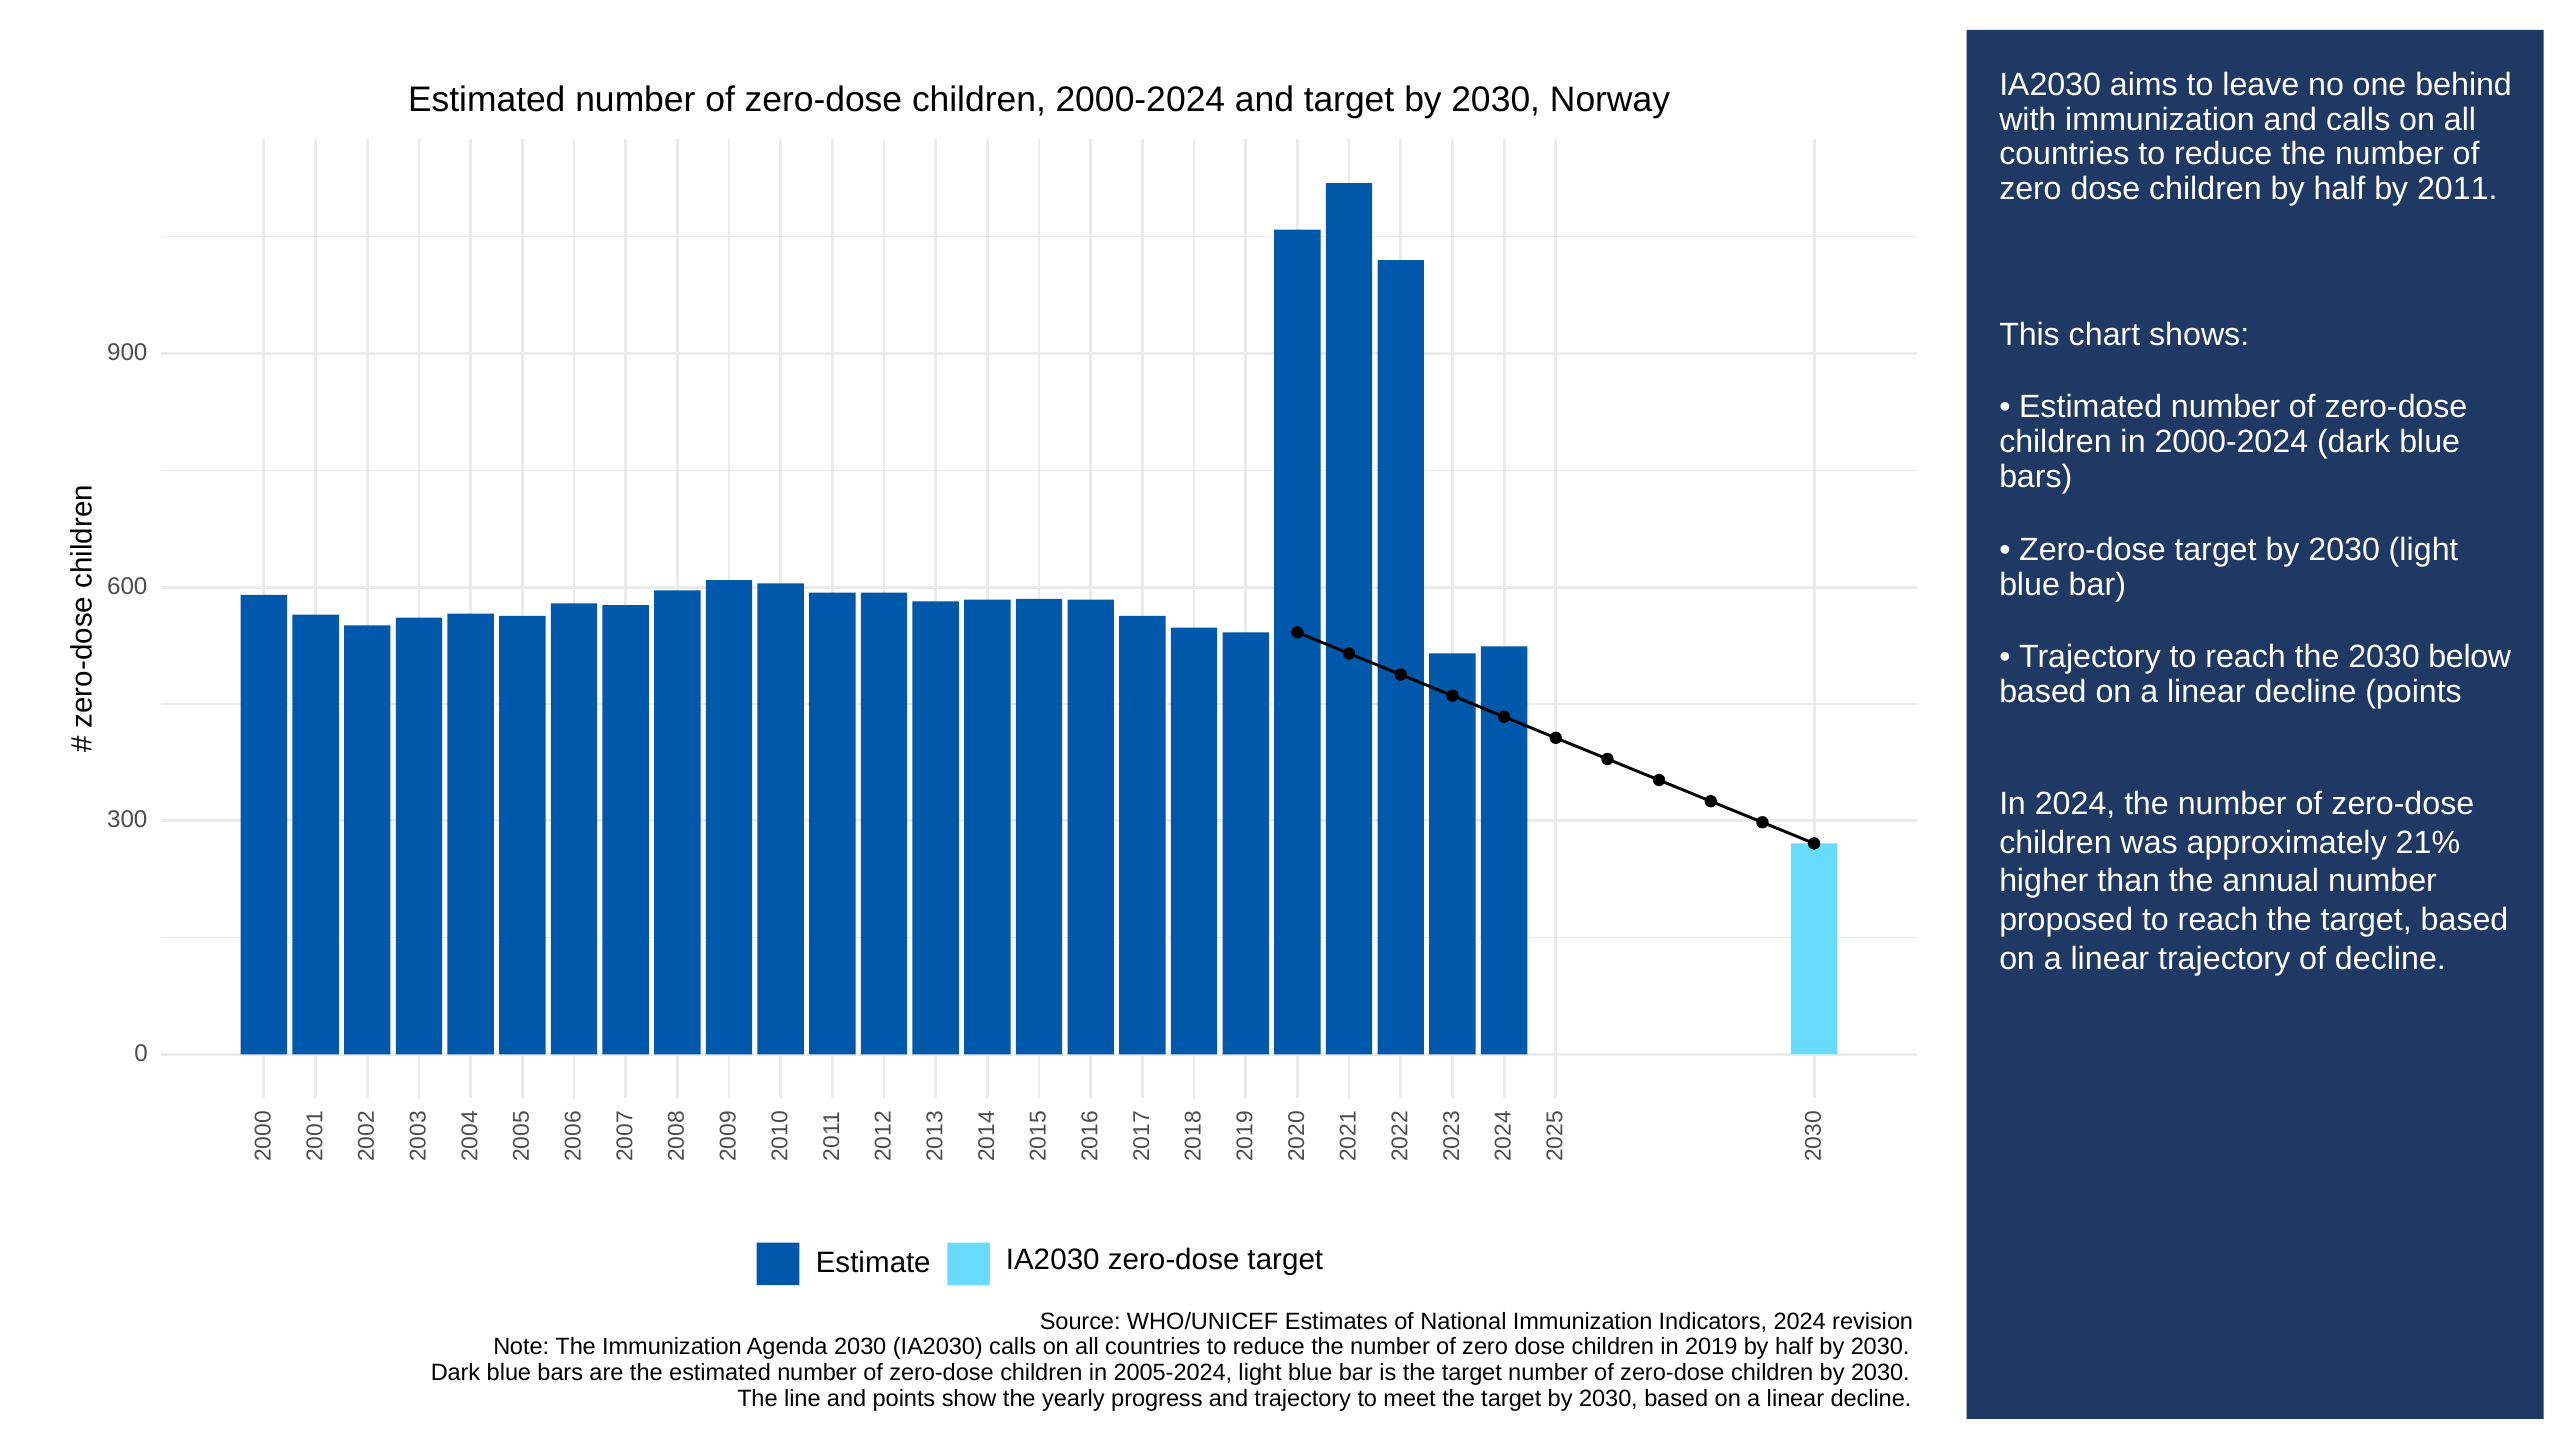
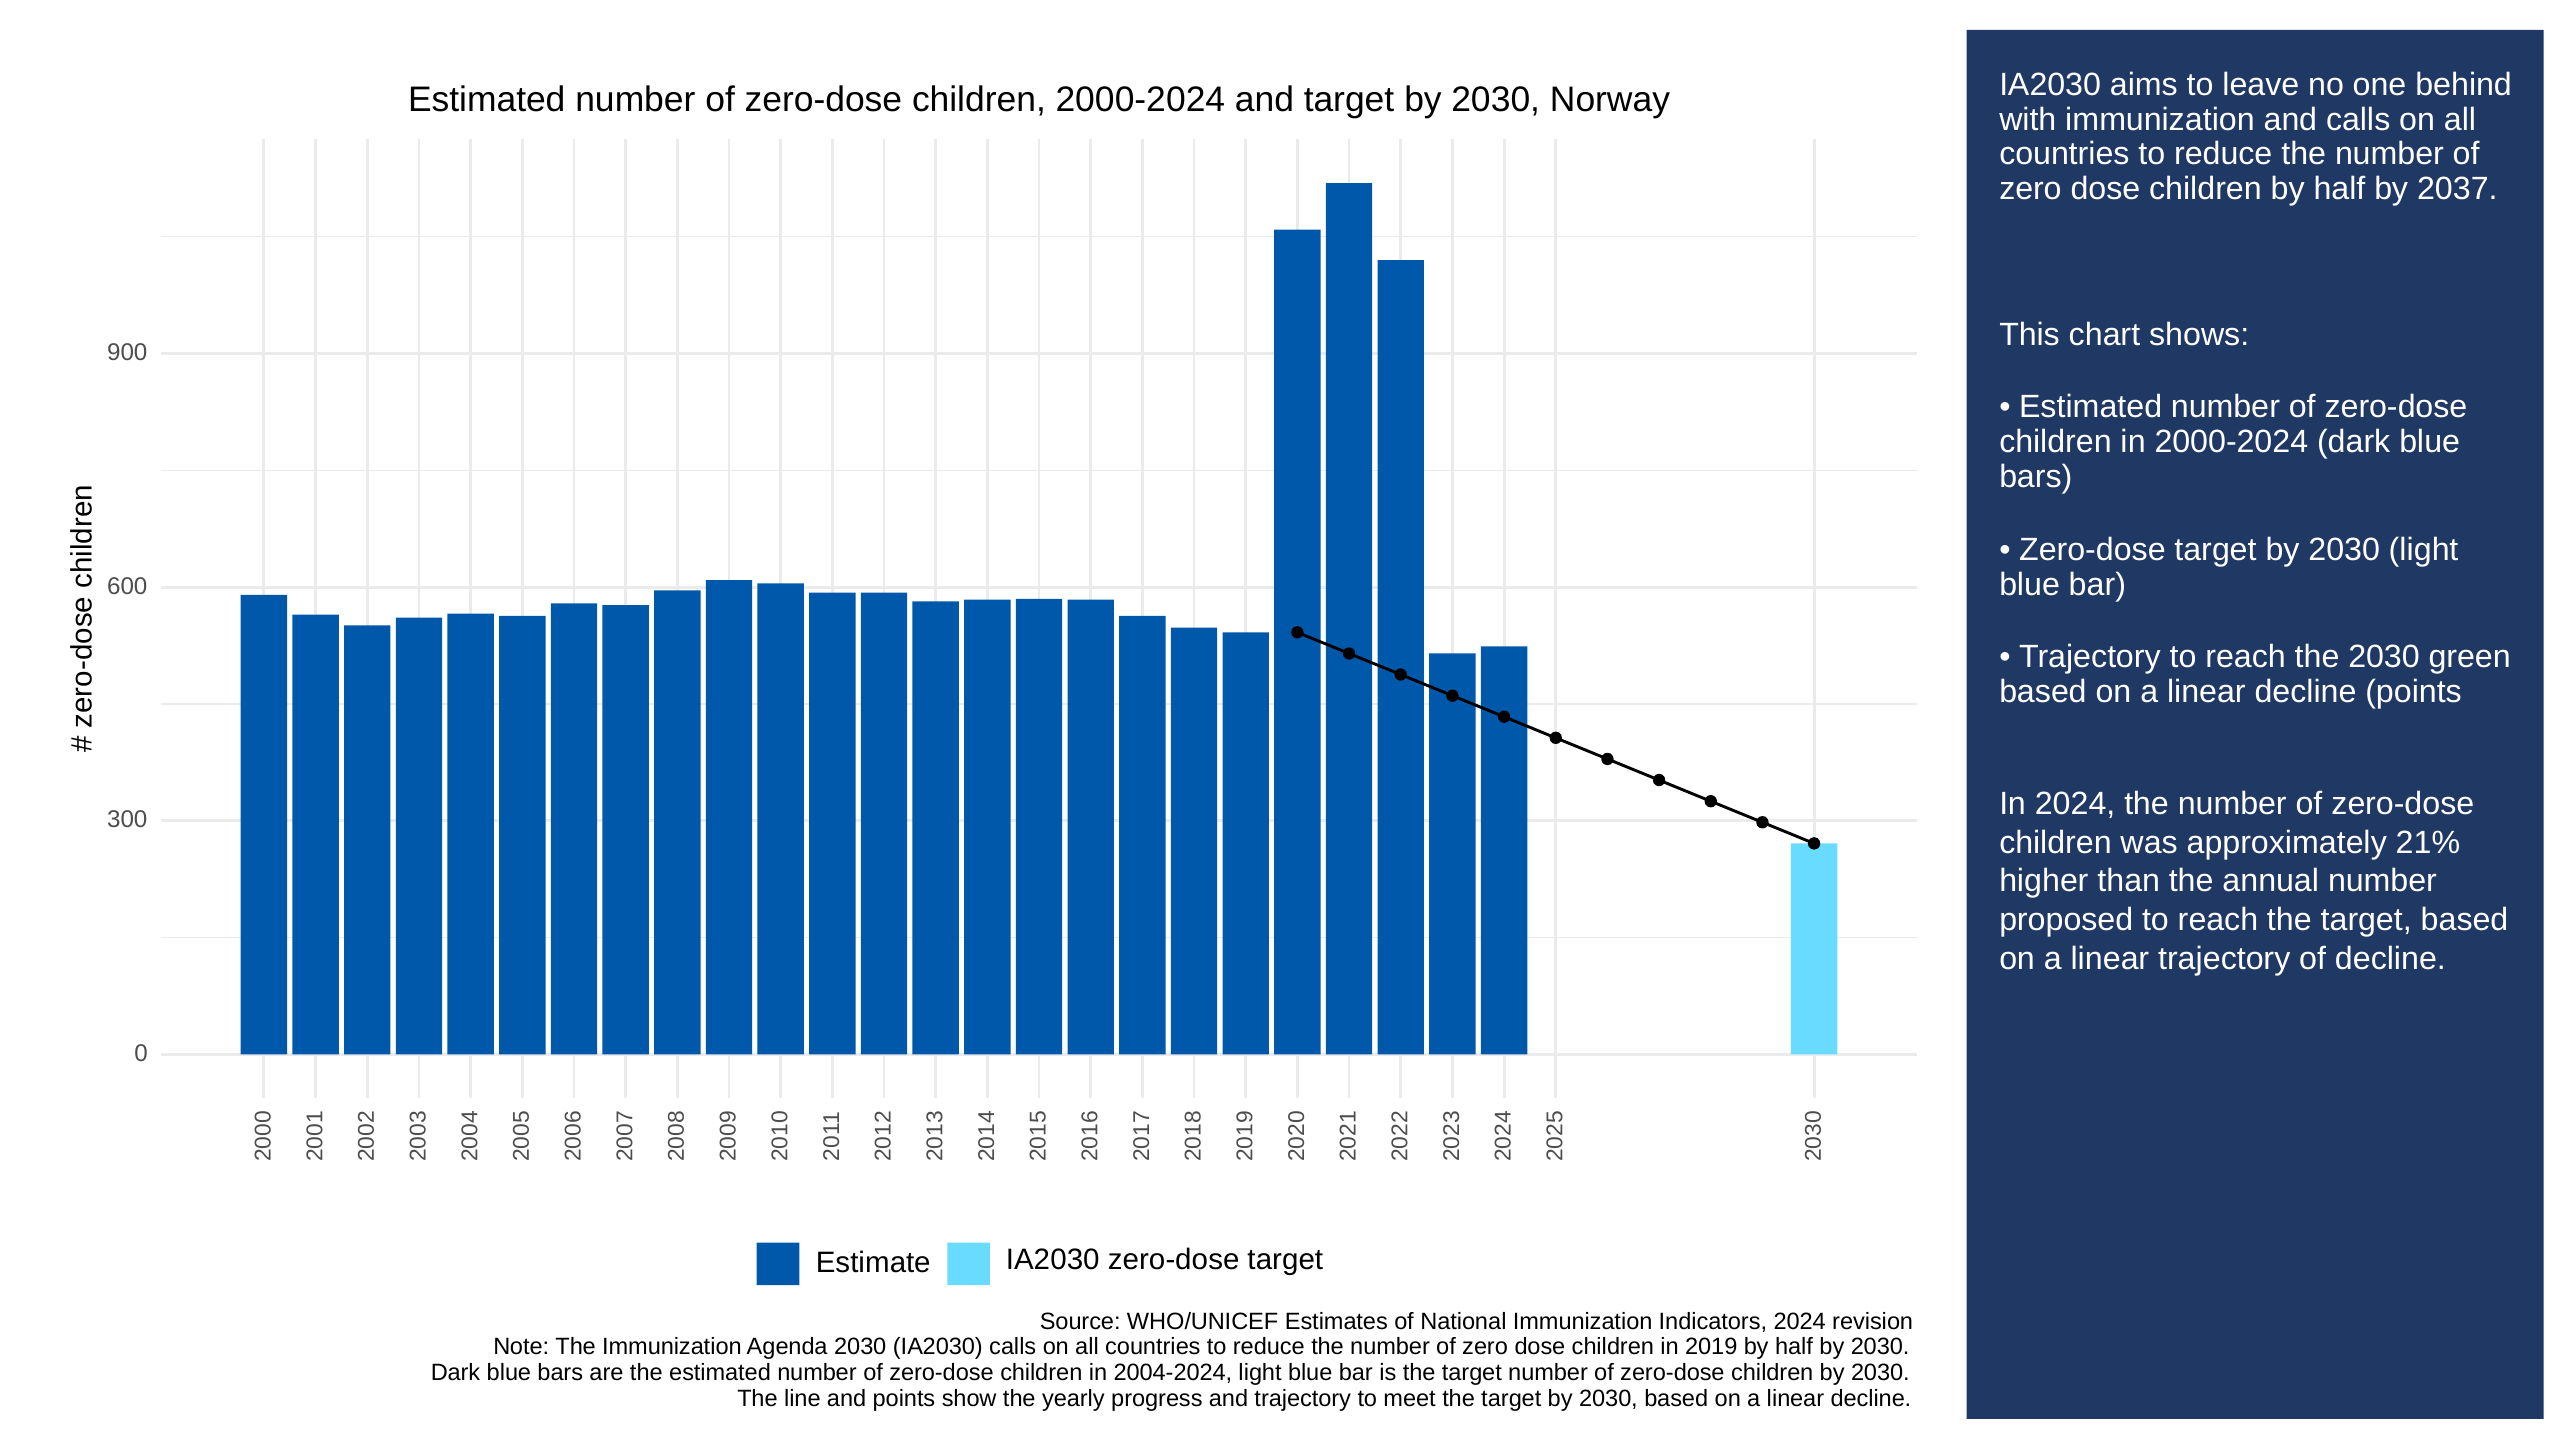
2011: 2011 -> 2037 (2457, 189)
below: below -> green (2470, 657)
2005-2024: 2005-2024 -> 2004-2024 (1173, 1373)
